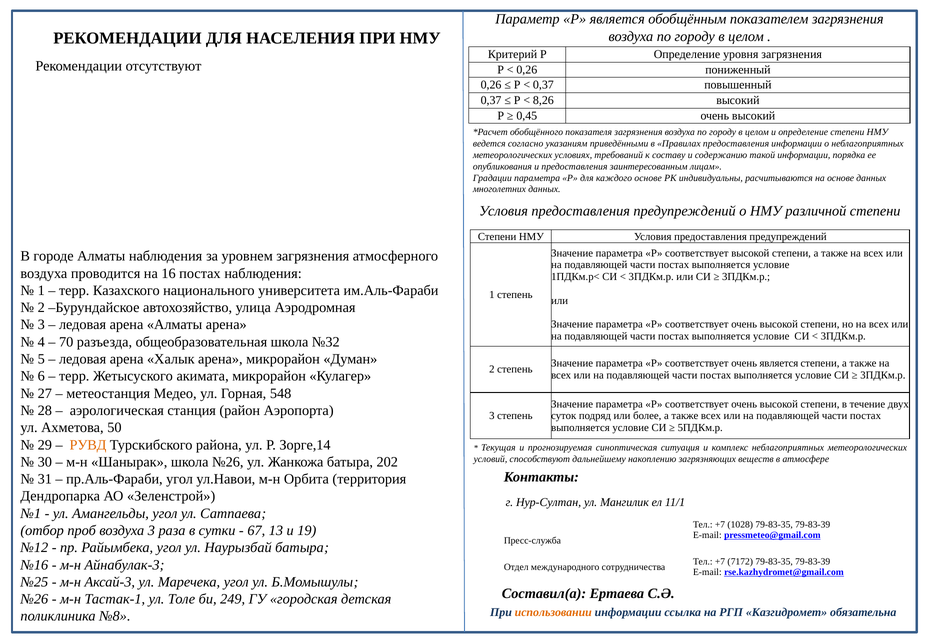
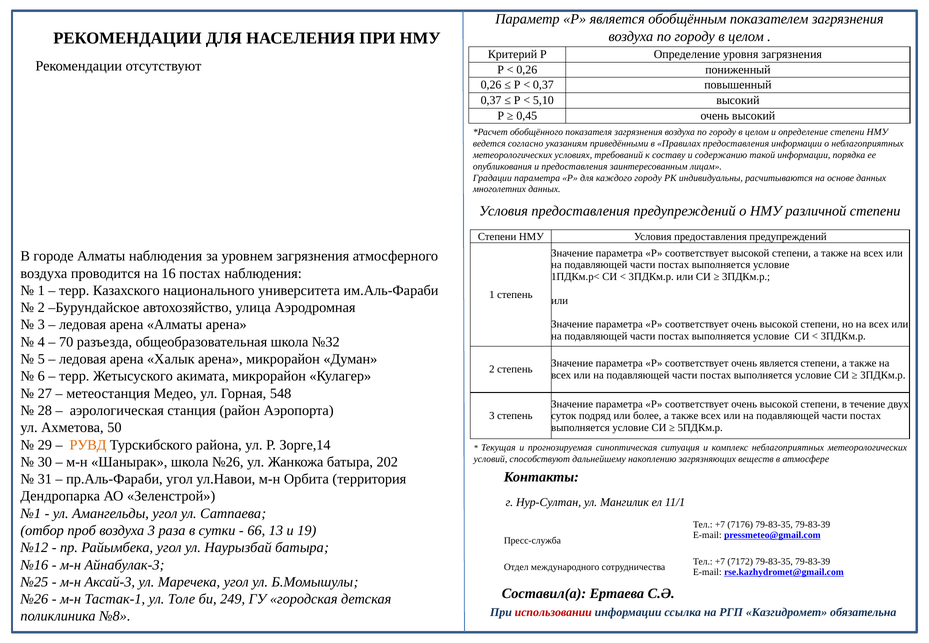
8,26: 8,26 -> 5,10 (543, 100)
каждого основе: основе -> городу (648, 178)
1028: 1028 -> 7176 (740, 525)
67: 67 -> 66 (256, 531)
использовании colour: orange -> red (553, 612)
